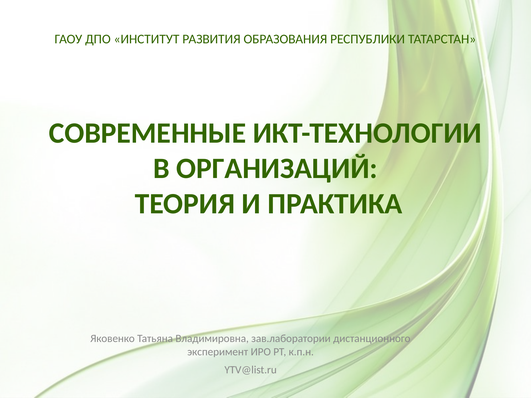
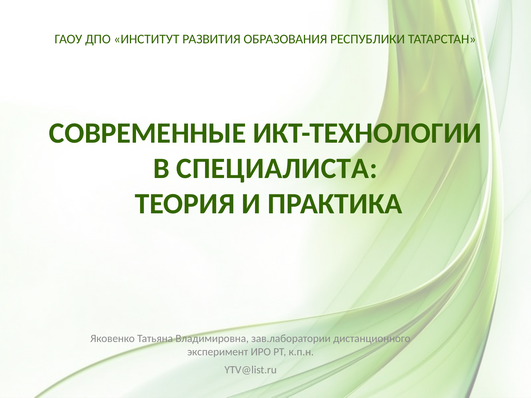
ОРГАНИЗАЦИЙ: ОРГАНИЗАЦИЙ -> СПЕЦИАЛИСТА (277, 168)
